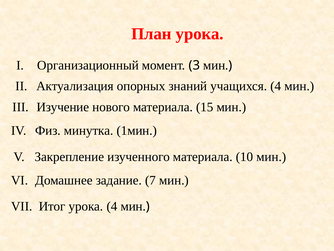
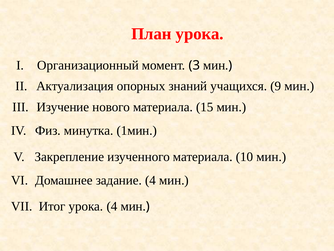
учащихся 4: 4 -> 9 (276, 86)
задание 7: 7 -> 4 (151, 180)
